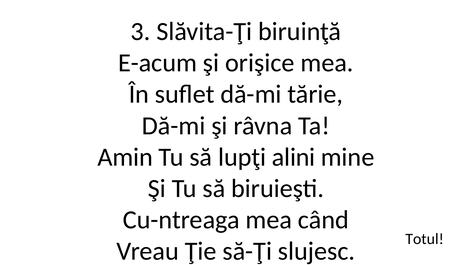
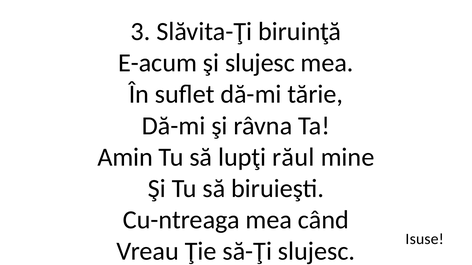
şi orişice: orişice -> slujesc (260, 63)
alini: alini -> răul (293, 157)
Totul: Totul -> Isuse (425, 239)
